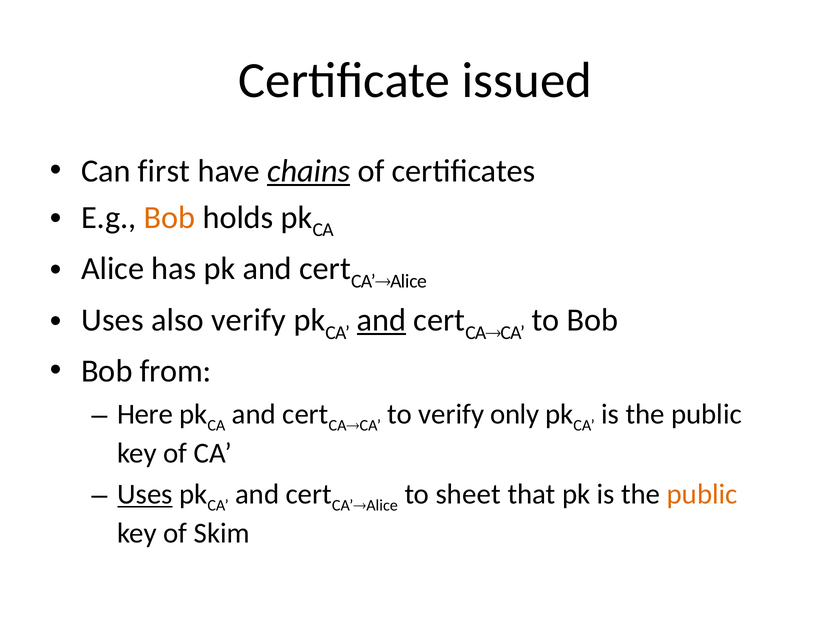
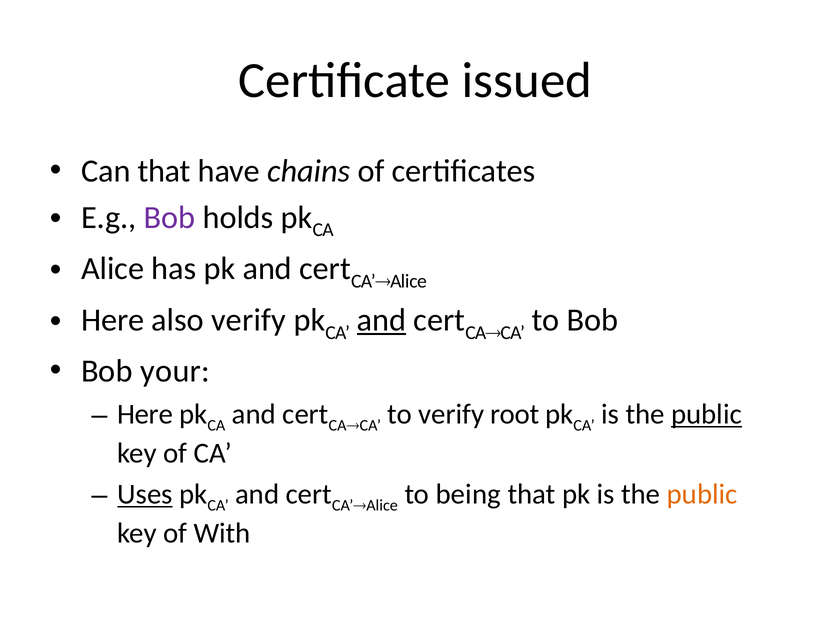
Can first: first -> that (164, 171)
chains underline: present -> none (309, 171)
Bob colour: orange -> purple (170, 217)
Uses: Uses -> Here (113, 320)
from: from -> your (175, 371)
only: only -> root (515, 414)
public underline: none -> present (706, 414)
sheet: sheet -> being (468, 495)
Skim: Skim -> With (222, 534)
